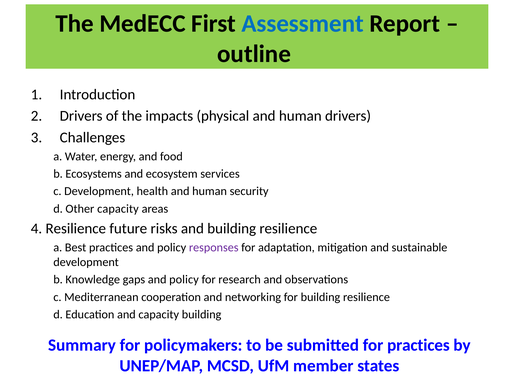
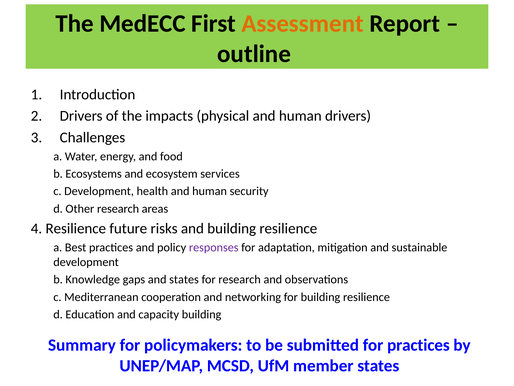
Assessment colour: blue -> orange (303, 24)
Other capacity: capacity -> research (118, 208)
gaps and policy: policy -> states (184, 279)
